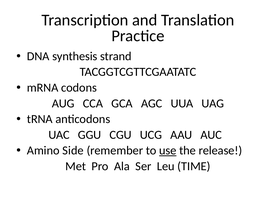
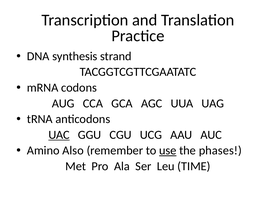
UAC underline: none -> present (59, 135)
Side: Side -> Also (73, 151)
release: release -> phases (220, 151)
